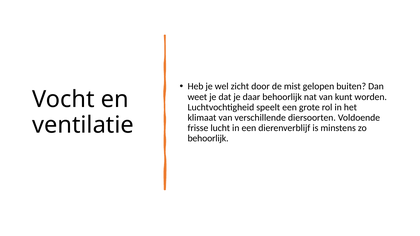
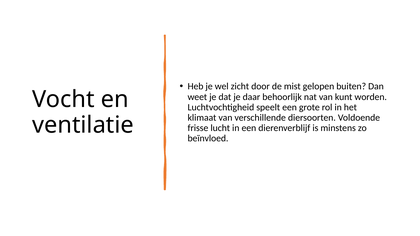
behoorlijk: behoorlijk -> beïnvloed (208, 138)
